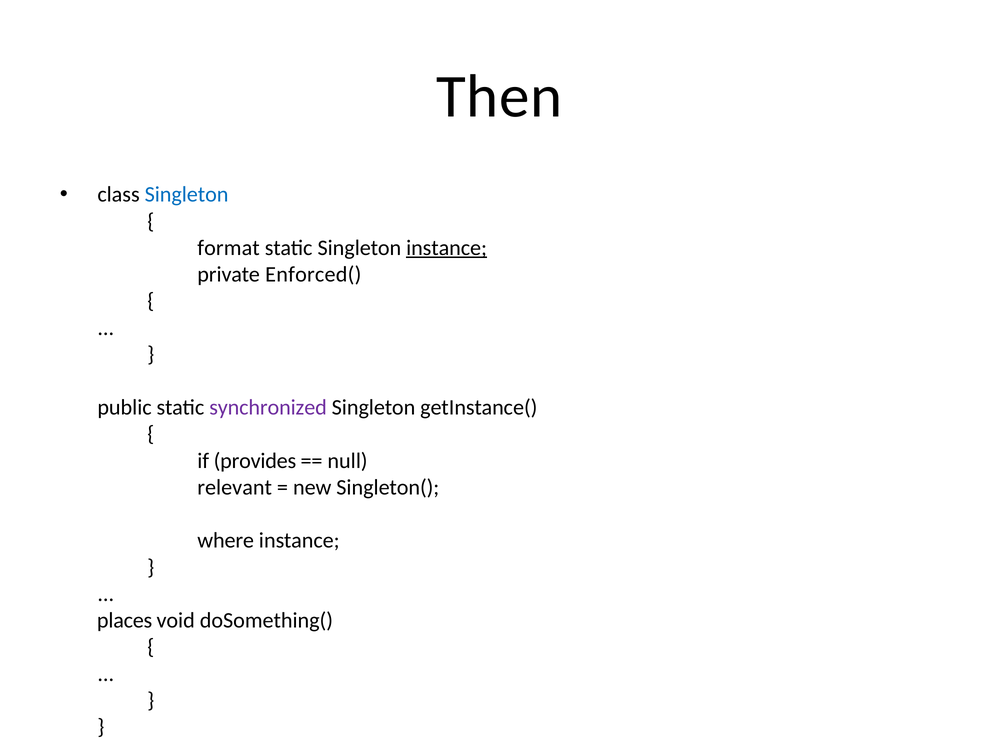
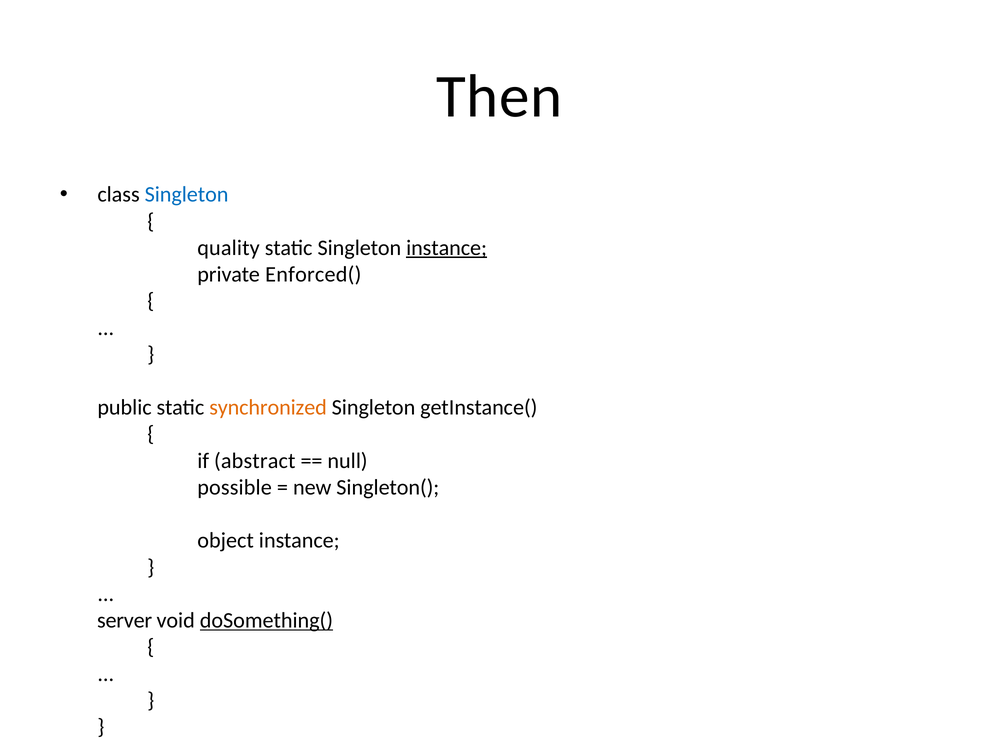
format: format -> quality (229, 248)
synchronized colour: purple -> orange (268, 408)
provides: provides -> abstract (255, 461)
relevant: relevant -> possible (235, 488)
where: where -> object (226, 541)
places: places -> server (125, 621)
doSomething( underline: none -> present (266, 621)
